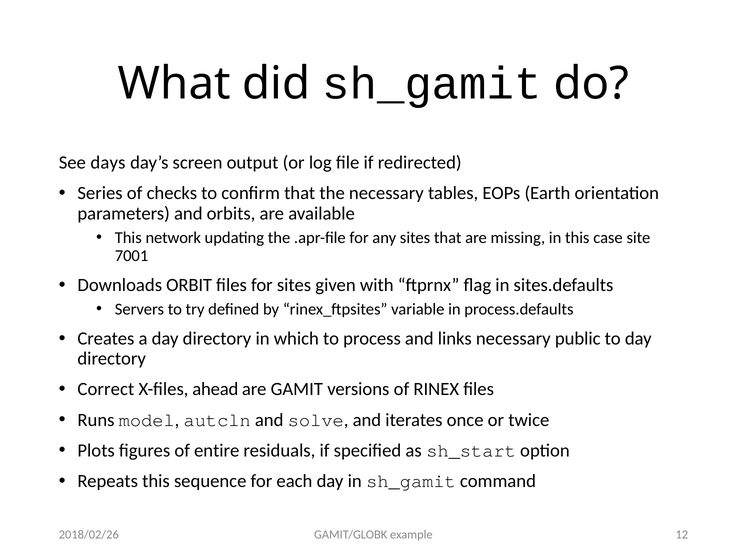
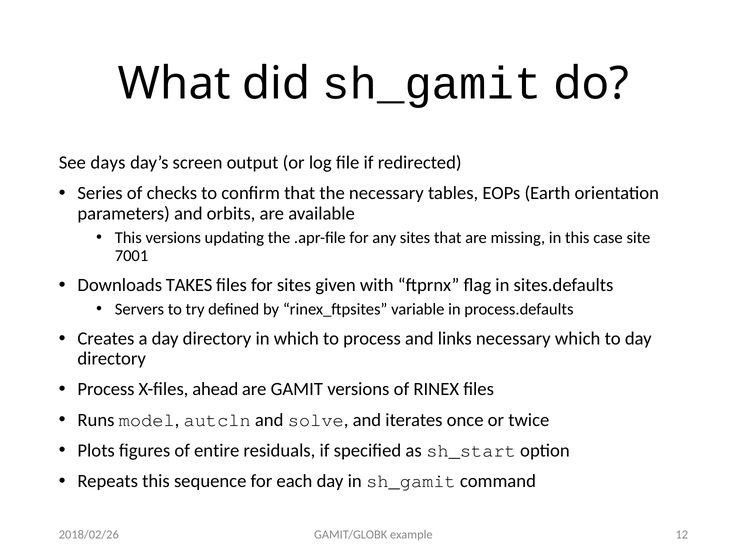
This network: network -> versions (173, 238)
ORBIT: ORBIT -> TAKES (189, 285)
necessary public: public -> which (578, 339)
Correct: Correct -> Process (106, 390)
